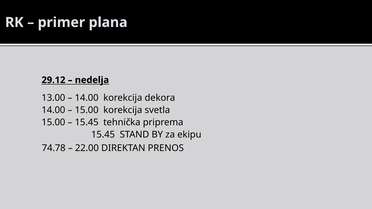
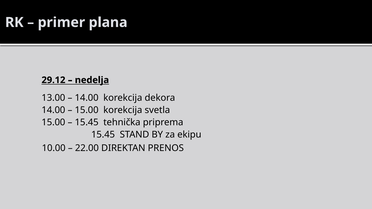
74.78: 74.78 -> 10.00 (54, 148)
